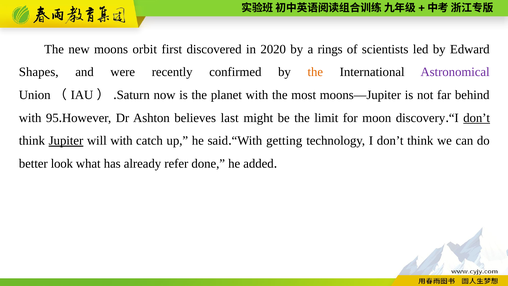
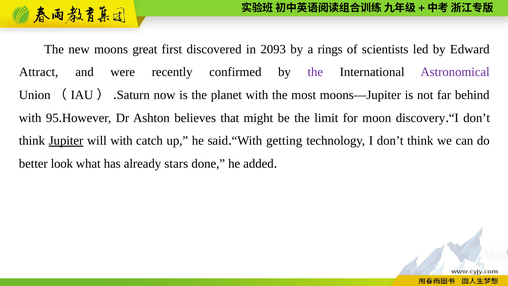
orbit: orbit -> great (145, 49)
2020: 2020 -> 2093 (273, 49)
Shapes: Shapes -> Attract (39, 72)
the colour: orange -> purple (315, 72)
last: last -> that (230, 118)
don’t underline: present -> none (477, 118)
refer: refer -> stars (176, 163)
